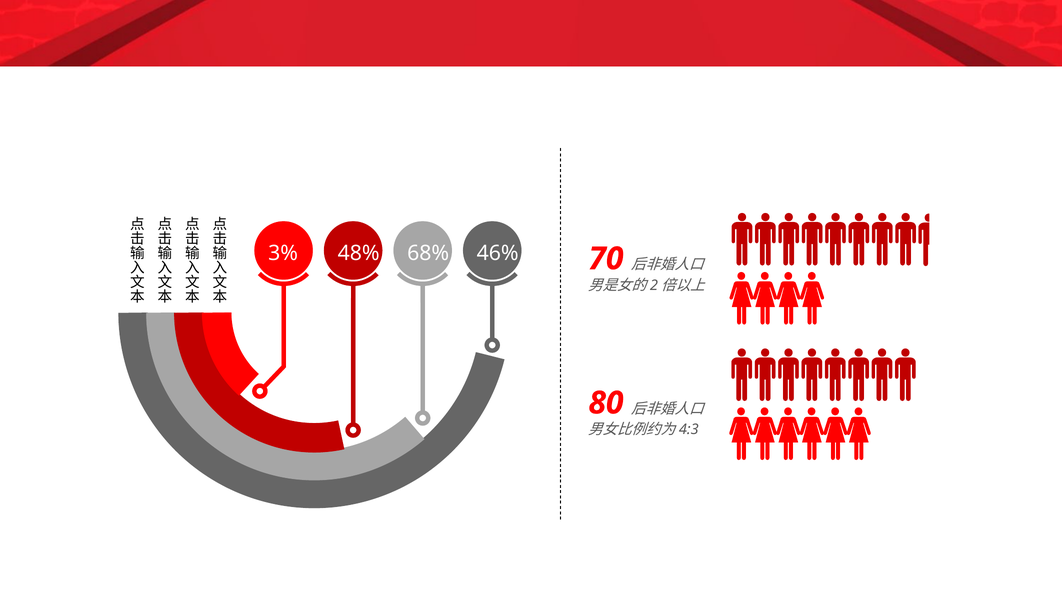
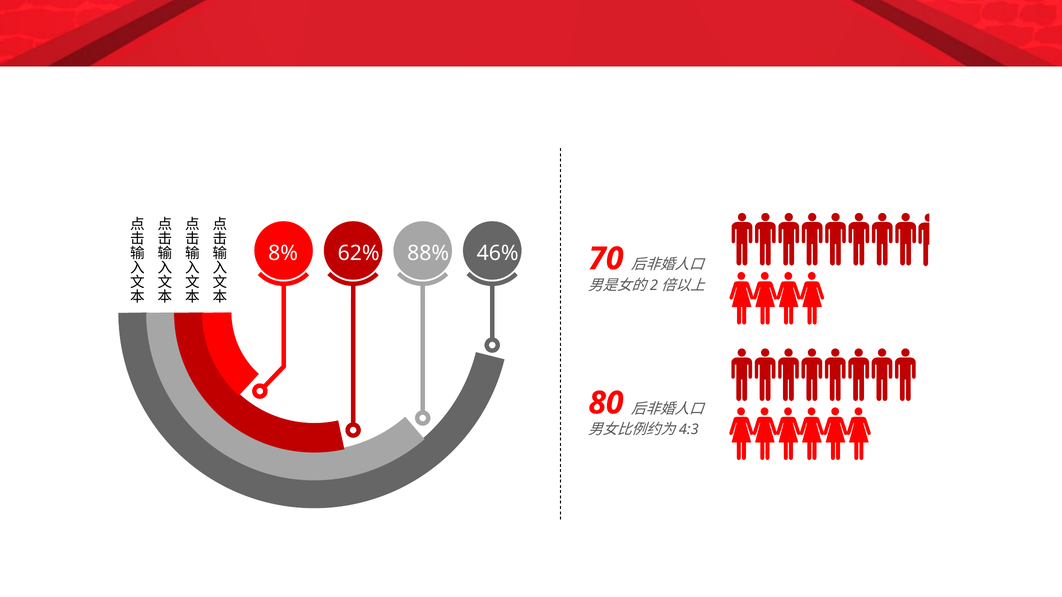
3%: 3% -> 8% (283, 253)
48%: 48% -> 62% (359, 253)
68%: 68% -> 88% (428, 253)
